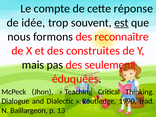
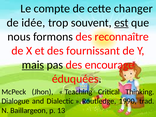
réponse: réponse -> changer (133, 9)
construites: construites -> fournissant (93, 51)
mais underline: none -> present (33, 65)
seulement: seulement -> encourage (110, 65)
